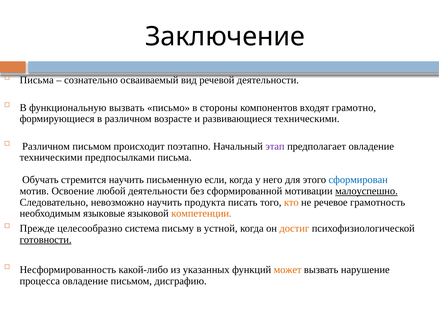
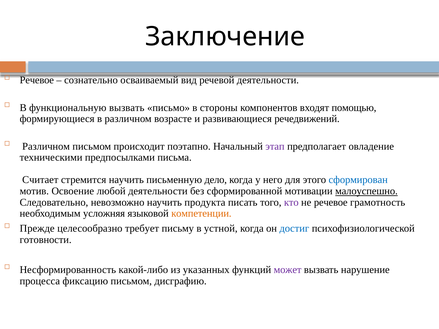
Письма: Письма -> Речевое (37, 80)
грамотно: грамотно -> помощью (354, 108)
развивающиеся техническими: техническими -> речедвижений (307, 119)
Обучать: Обучать -> Считает (40, 180)
если: если -> дело (216, 180)
кто colour: orange -> purple (291, 202)
языковые: языковые -> усложняя (104, 214)
система: система -> требует (142, 229)
достиг colour: orange -> blue (294, 229)
готовности underline: present -> none (46, 240)
может colour: orange -> purple (288, 270)
процесса овладение: овладение -> фиксацию (85, 281)
